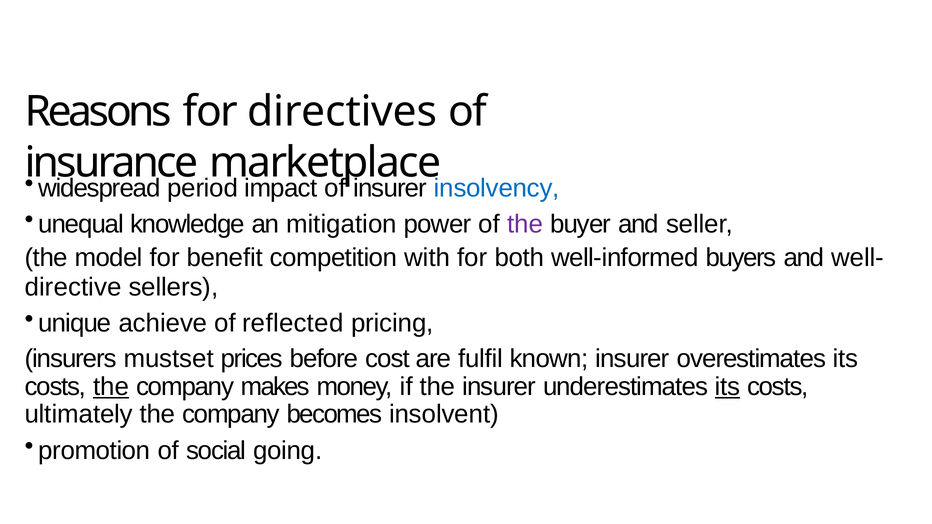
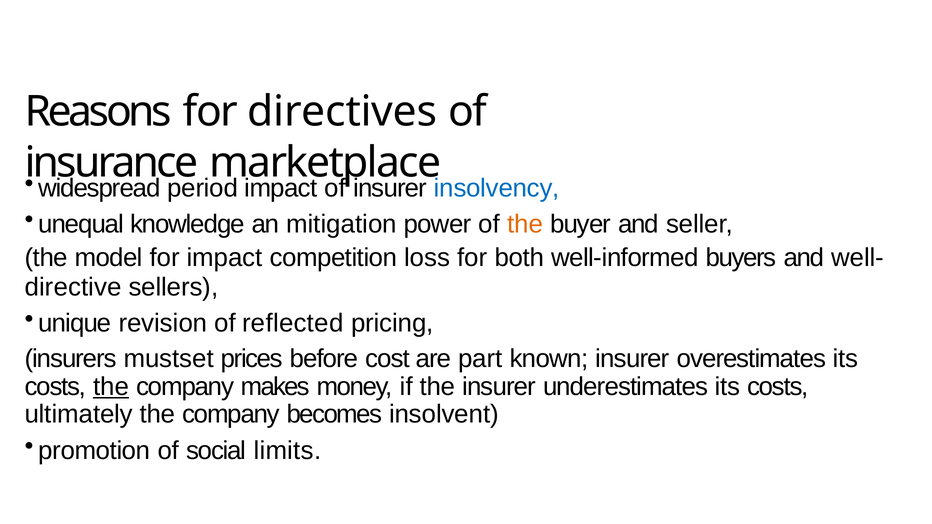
the colour: purple -> orange (525, 224)
for benefit: benefit -> impact (225, 258)
with: with -> loss (427, 258)
achieve: achieve -> revision (163, 323)
fulfil: fulfil -> part (480, 359)
its underline: present -> none (728, 387)
going: going -> limits (287, 451)
